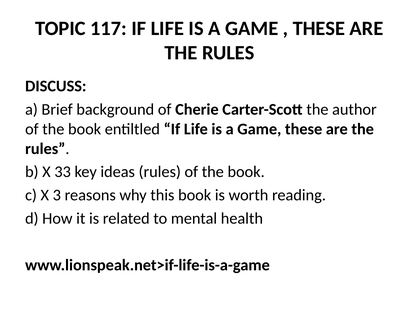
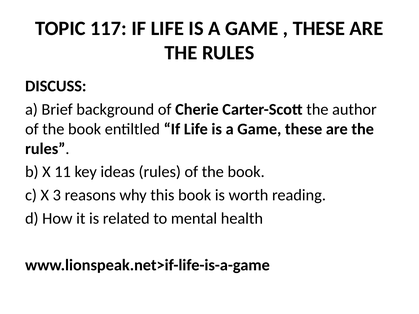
33: 33 -> 11 (63, 172)
